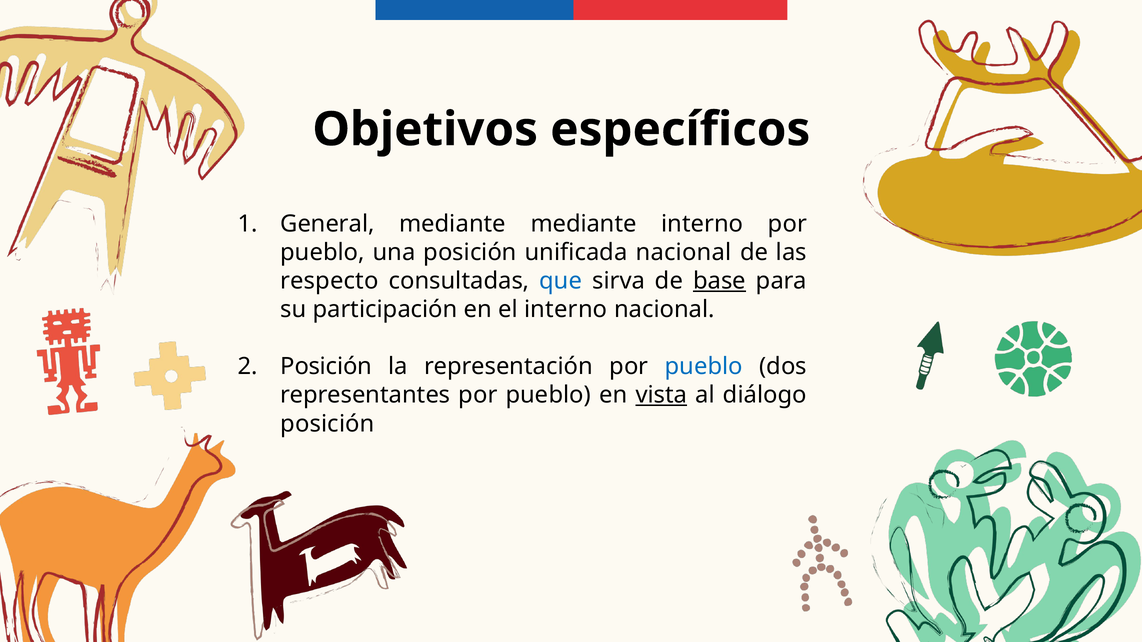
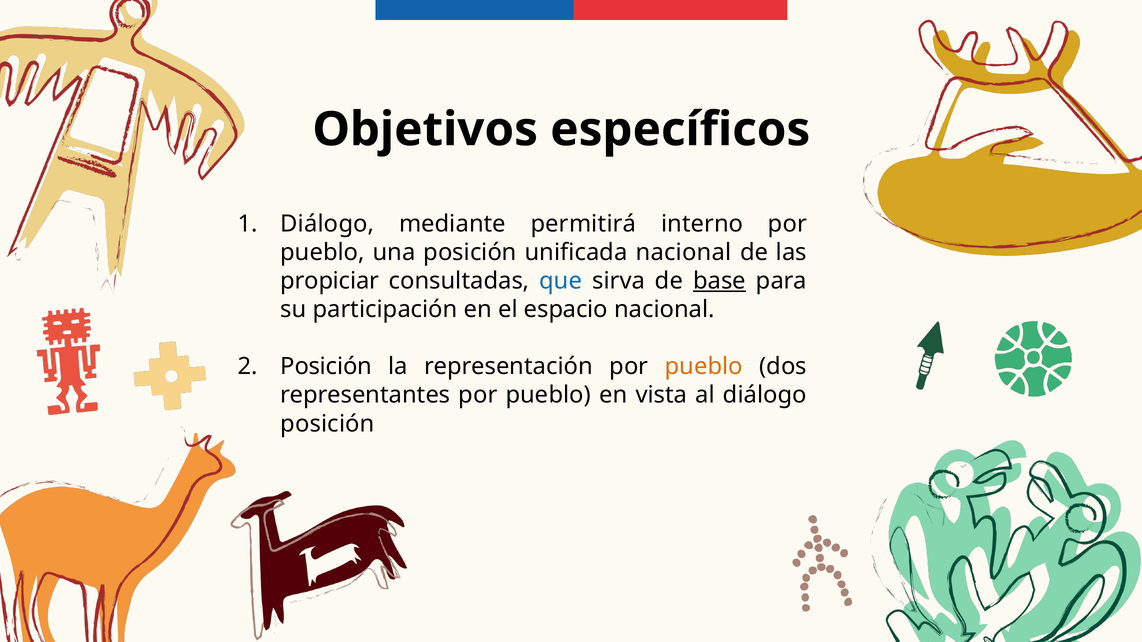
General: General -> Diálogo (327, 224)
mediante mediante: mediante -> permitirá (583, 224)
respecto: respecto -> propiciar (330, 281)
el interno: interno -> espacio (566, 310)
pueblo colour: blue -> orange (704, 367)
vista underline: present -> none (661, 395)
